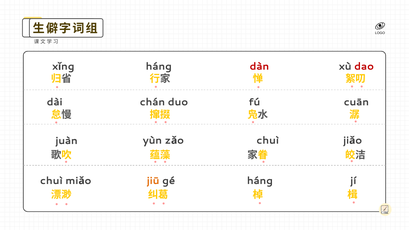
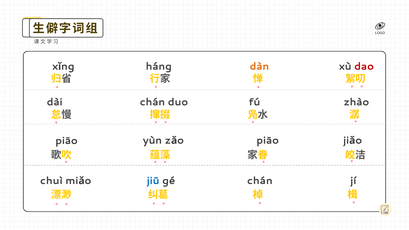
dàn colour: red -> orange (259, 67)
cuān: cuān -> zhào (356, 102)
juàn: juàn -> piāo (67, 141)
chuì: chuì -> piāo (268, 140)
háng: háng -> chán (260, 181)
jiū colour: orange -> blue (153, 181)
